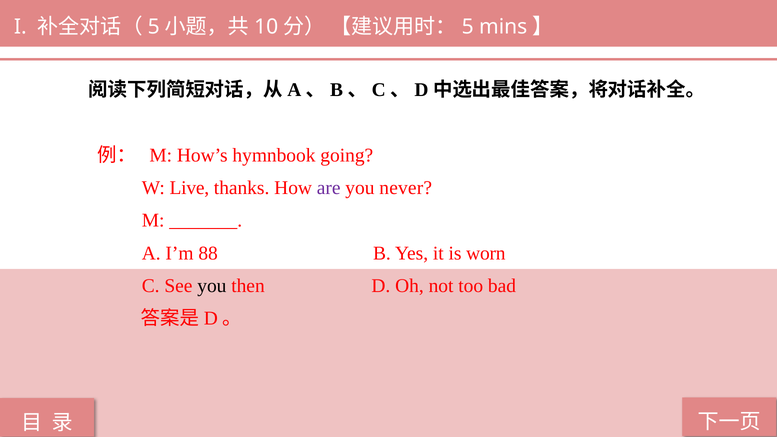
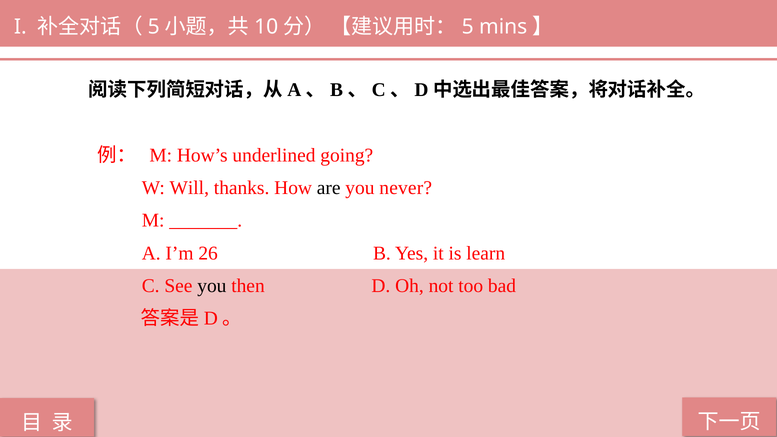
hymnbook: hymnbook -> underlined (274, 155)
Live: Live -> Will (189, 188)
are colour: purple -> black (329, 188)
88: 88 -> 26 (208, 253)
worn: worn -> learn (486, 253)
